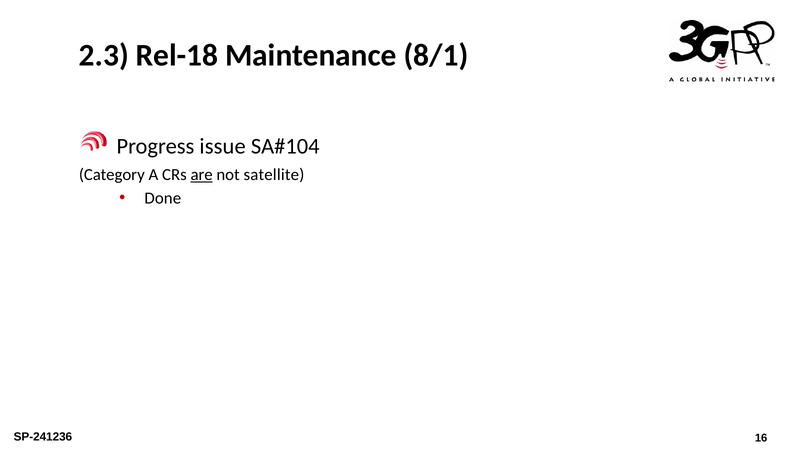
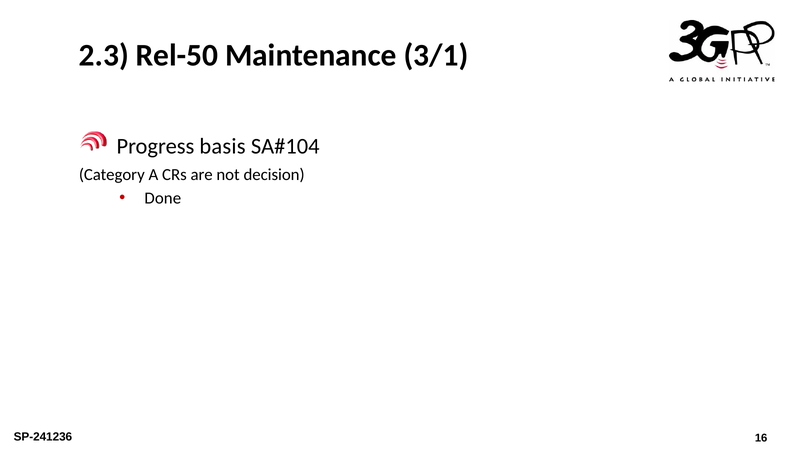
Rel-18: Rel-18 -> Rel-50 (177, 55)
8/1: 8/1 -> 3/1 (436, 55)
issue: issue -> basis (223, 146)
are underline: present -> none (202, 175)
satellite: satellite -> decision (274, 175)
